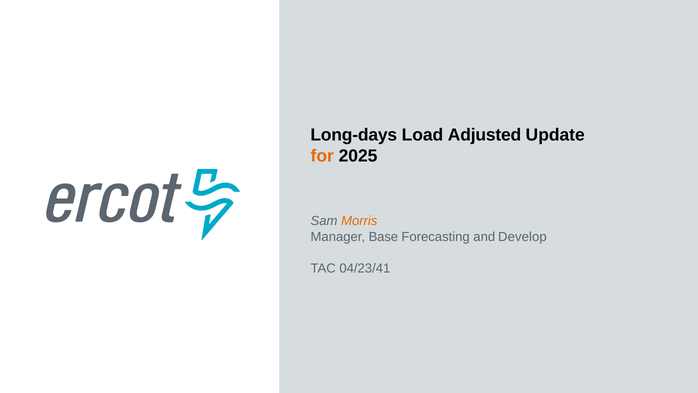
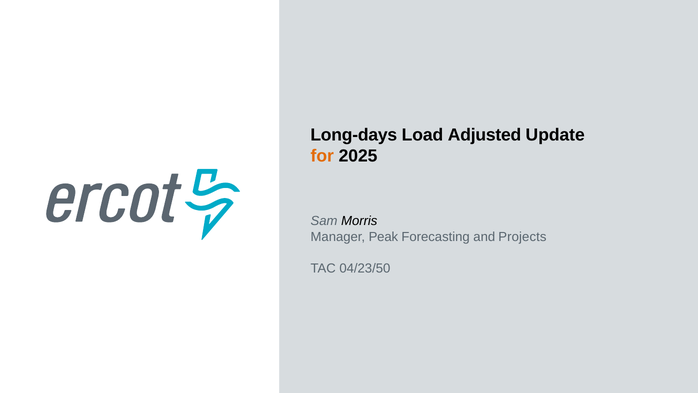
Morris colour: orange -> black (359, 221)
Base: Base -> Peak (383, 237)
Develop: Develop -> Projects (522, 237)
04/23/41: 04/23/41 -> 04/23/50 (365, 268)
